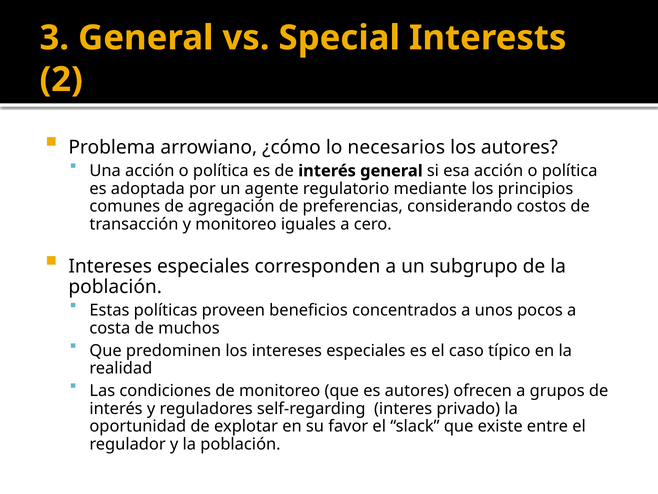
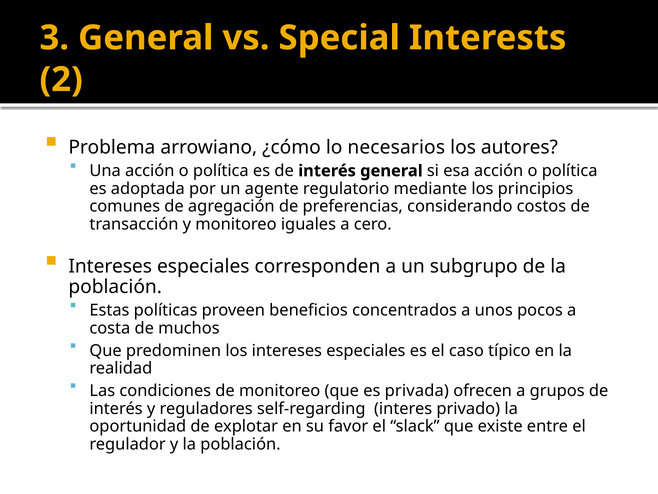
es autores: autores -> privada (417, 391)
